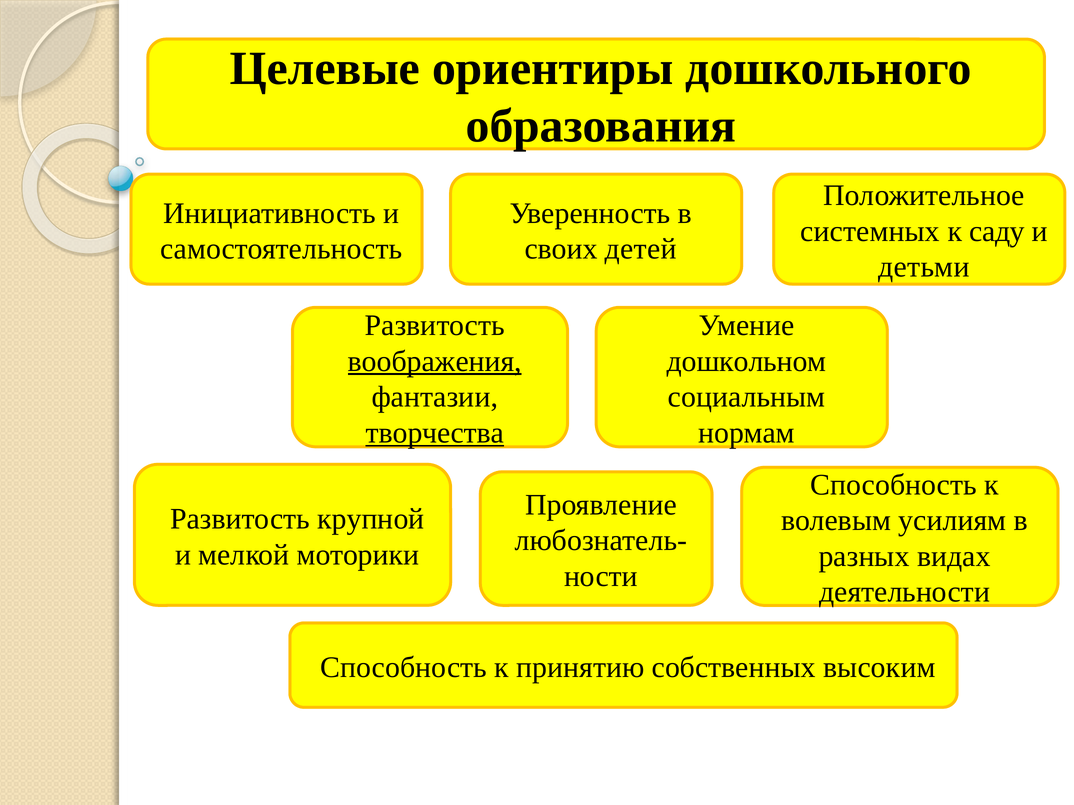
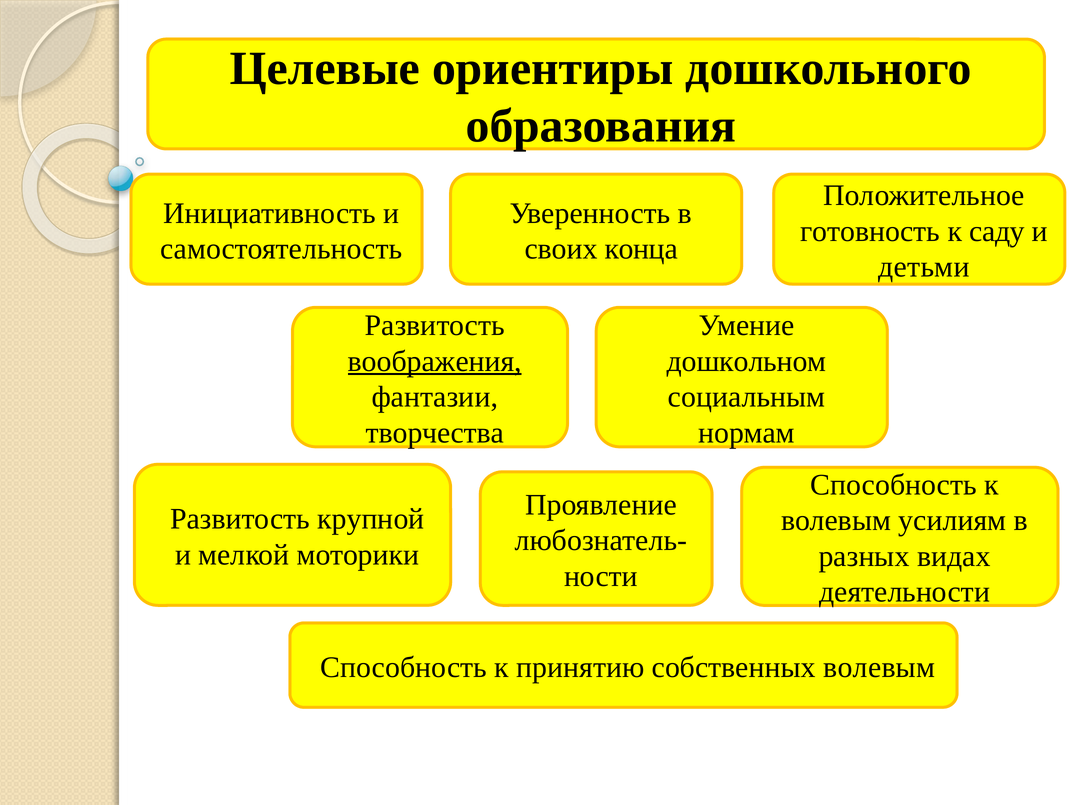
системных: системных -> готовность (870, 231)
детей: детей -> конца (641, 249)
творчества underline: present -> none (435, 433)
собственных высоким: высоким -> волевым (879, 668)
